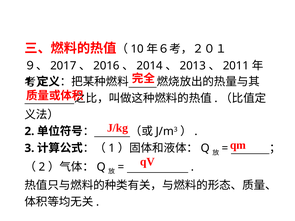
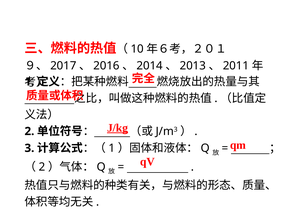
J/kg underline: none -> present (118, 128)
